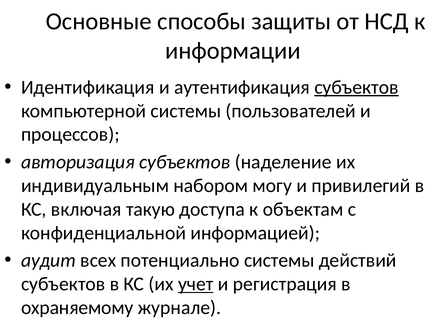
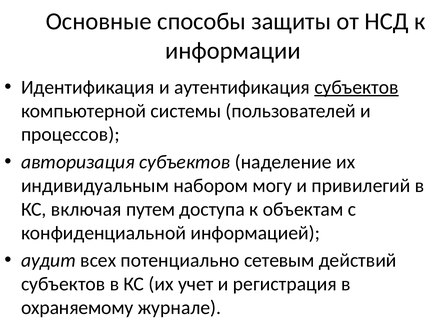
такую: такую -> путем (151, 209)
потенциально системы: системы -> сетевым (279, 260)
учет underline: present -> none (196, 284)
